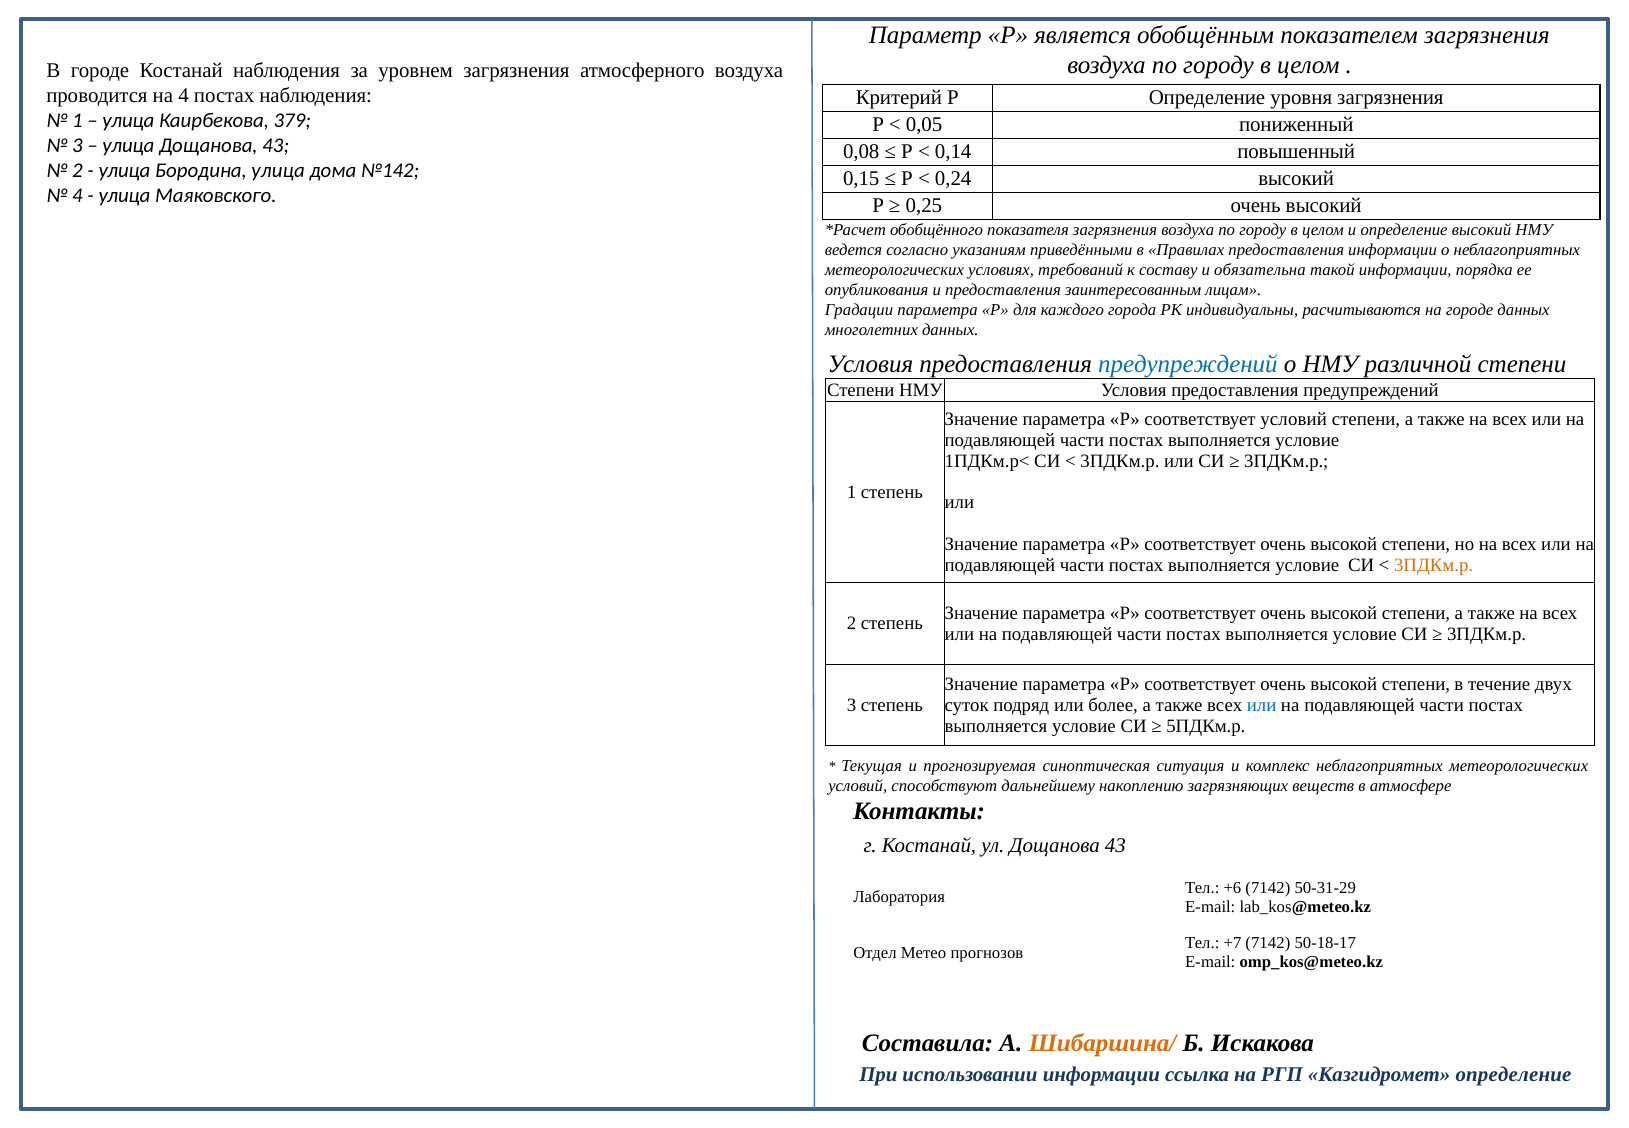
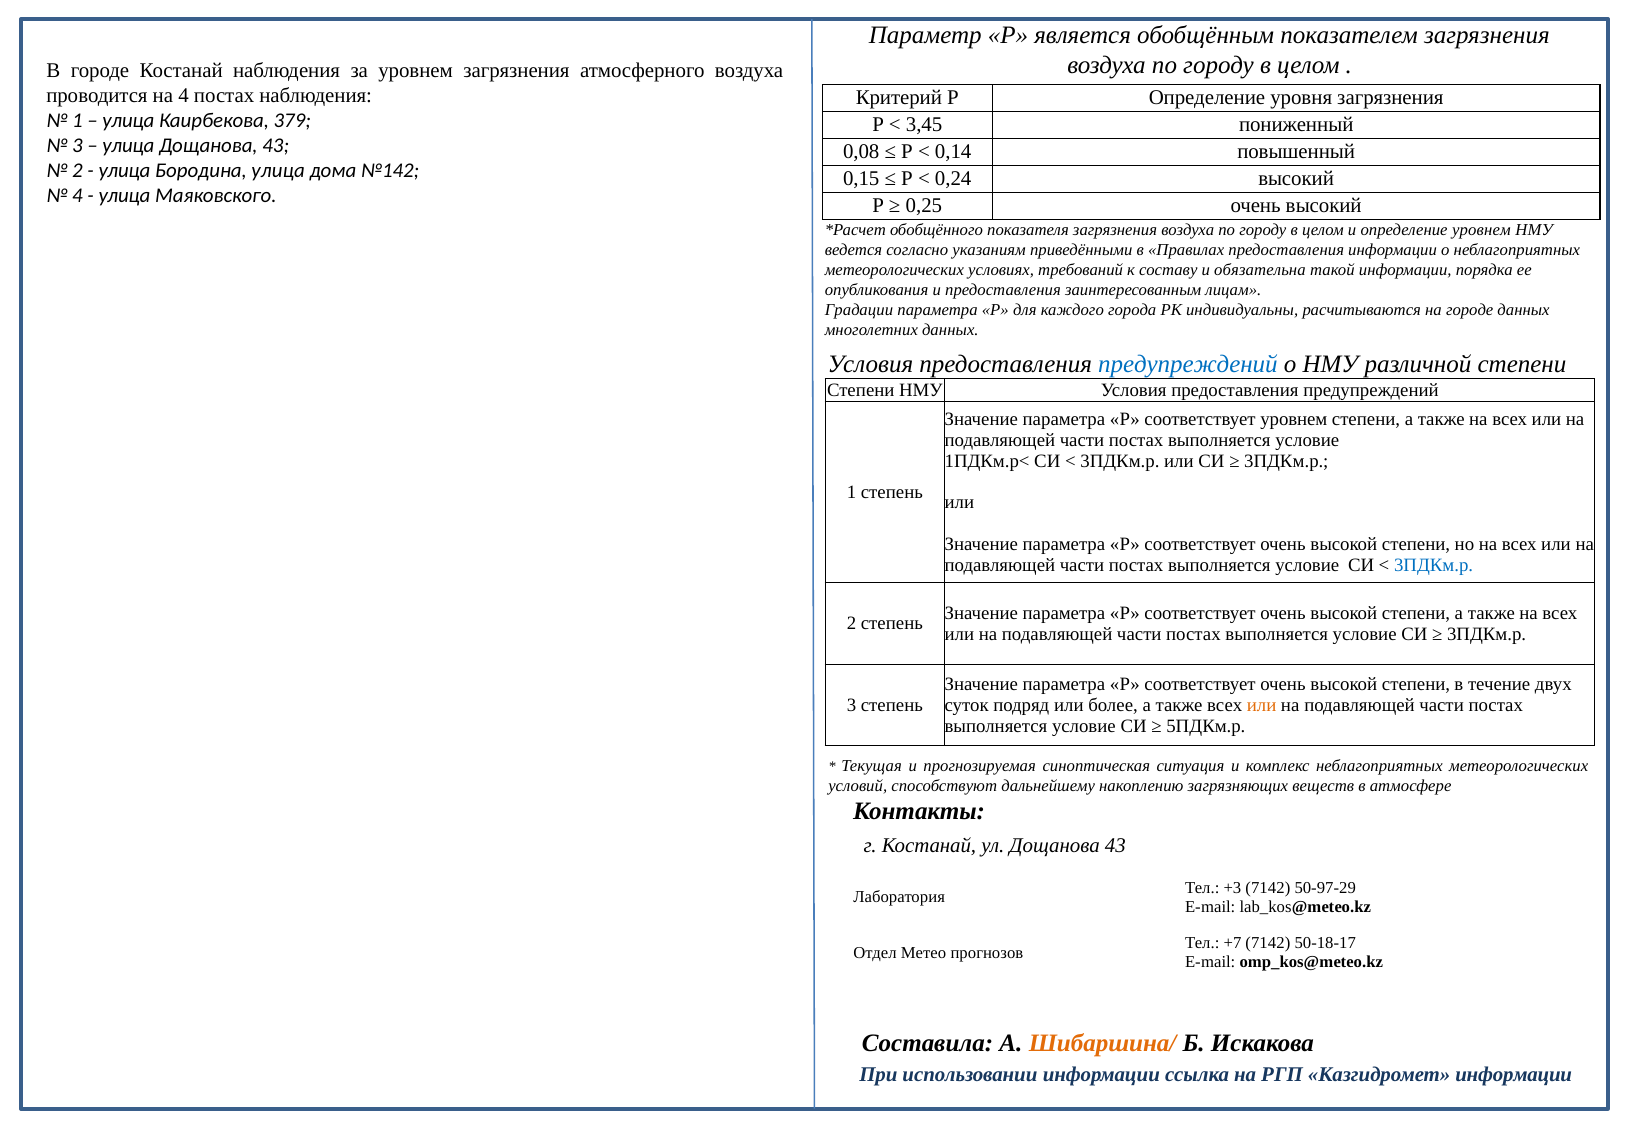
0,05: 0,05 -> 3,45 (924, 125)
определение высокий: высокий -> уровнем (1481, 230)
соответствует условий: условий -> уровнем (1294, 419)
3ПДКм.р colour: orange -> blue (1434, 565)
или colour: blue -> orange (1262, 705)
+6: +6 -> +3 (1232, 888)
50-31-29: 50-31-29 -> 50-97-29 (1325, 888)
Казгидромет определение: определение -> информации (1514, 1074)
